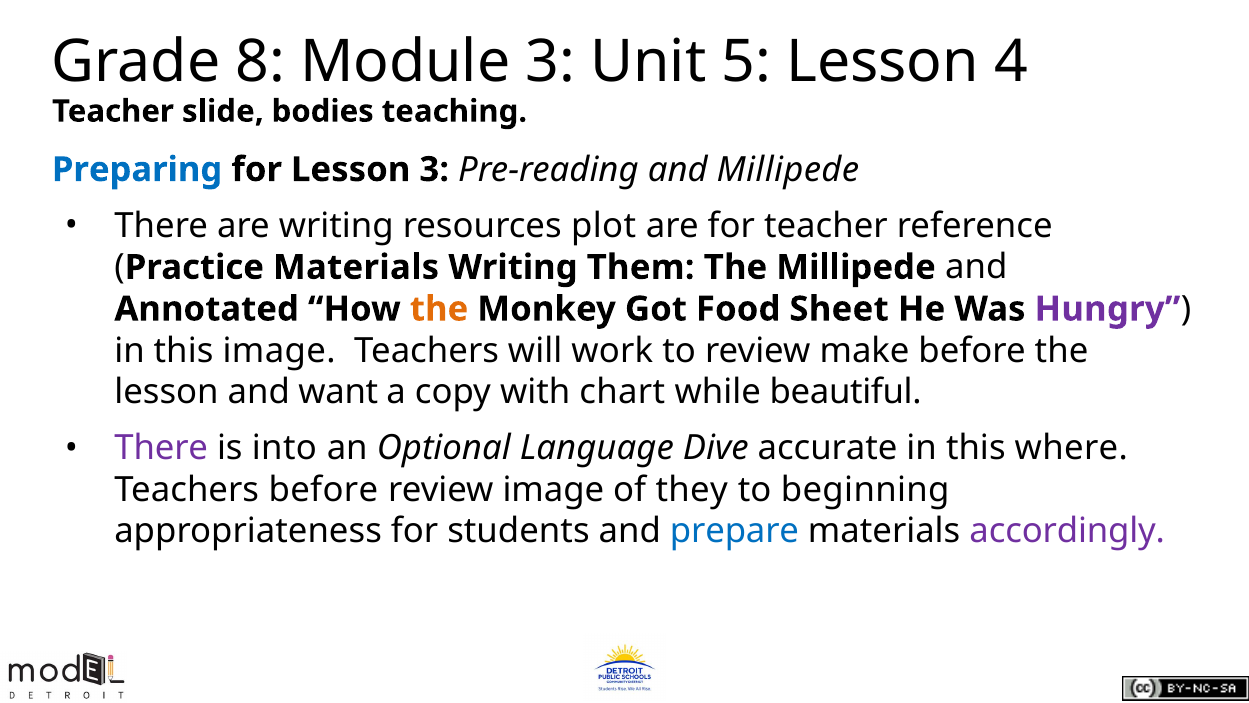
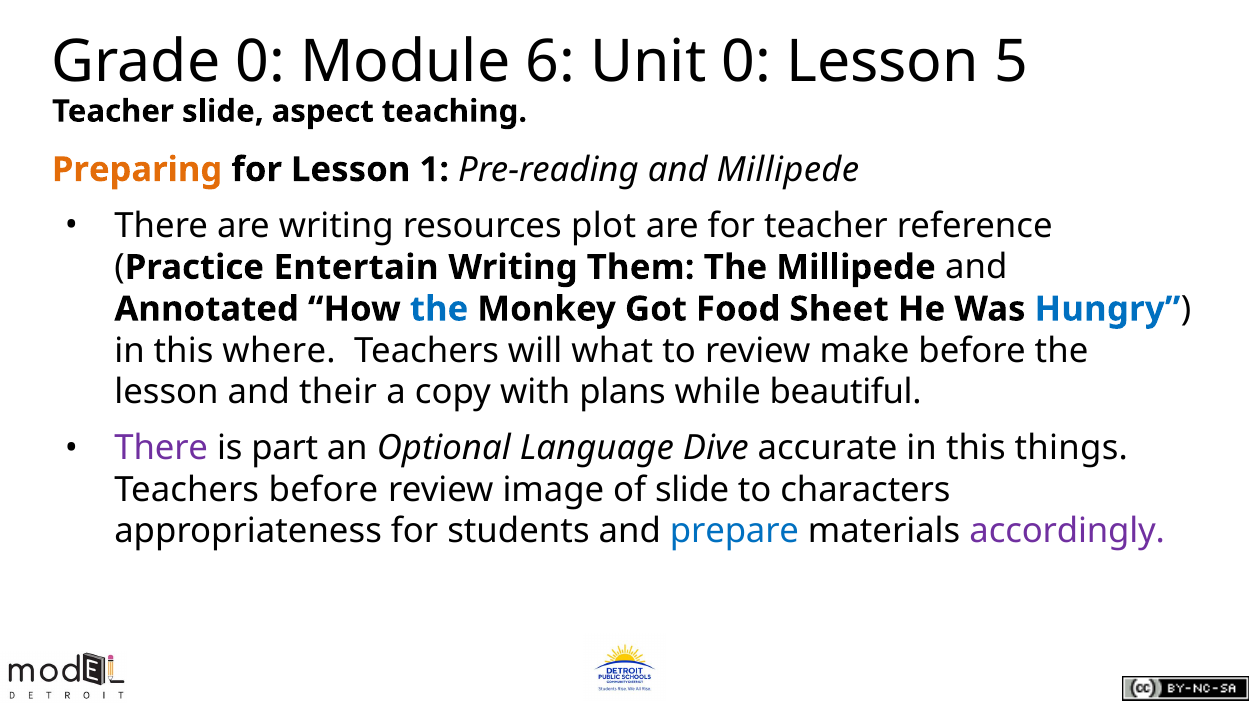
Grade 8: 8 -> 0 (260, 62)
Module 3: 3 -> 6 (550, 62)
Unit 5: 5 -> 0 (746, 62)
4: 4 -> 5 (1011, 62)
bodies: bodies -> aspect (323, 111)
Preparing colour: blue -> orange (137, 170)
Lesson 3: 3 -> 1 (434, 170)
Practice Materials: Materials -> Entertain (356, 267)
the colour: orange -> blue (439, 309)
Hungry colour: purple -> blue (1107, 309)
this image: image -> where (279, 351)
work: work -> what (612, 351)
want: want -> their (338, 392)
chart: chart -> plans (623, 392)
into: into -> part (285, 448)
where: where -> things (1071, 448)
of they: they -> slide (692, 489)
beginning: beginning -> characters (865, 489)
